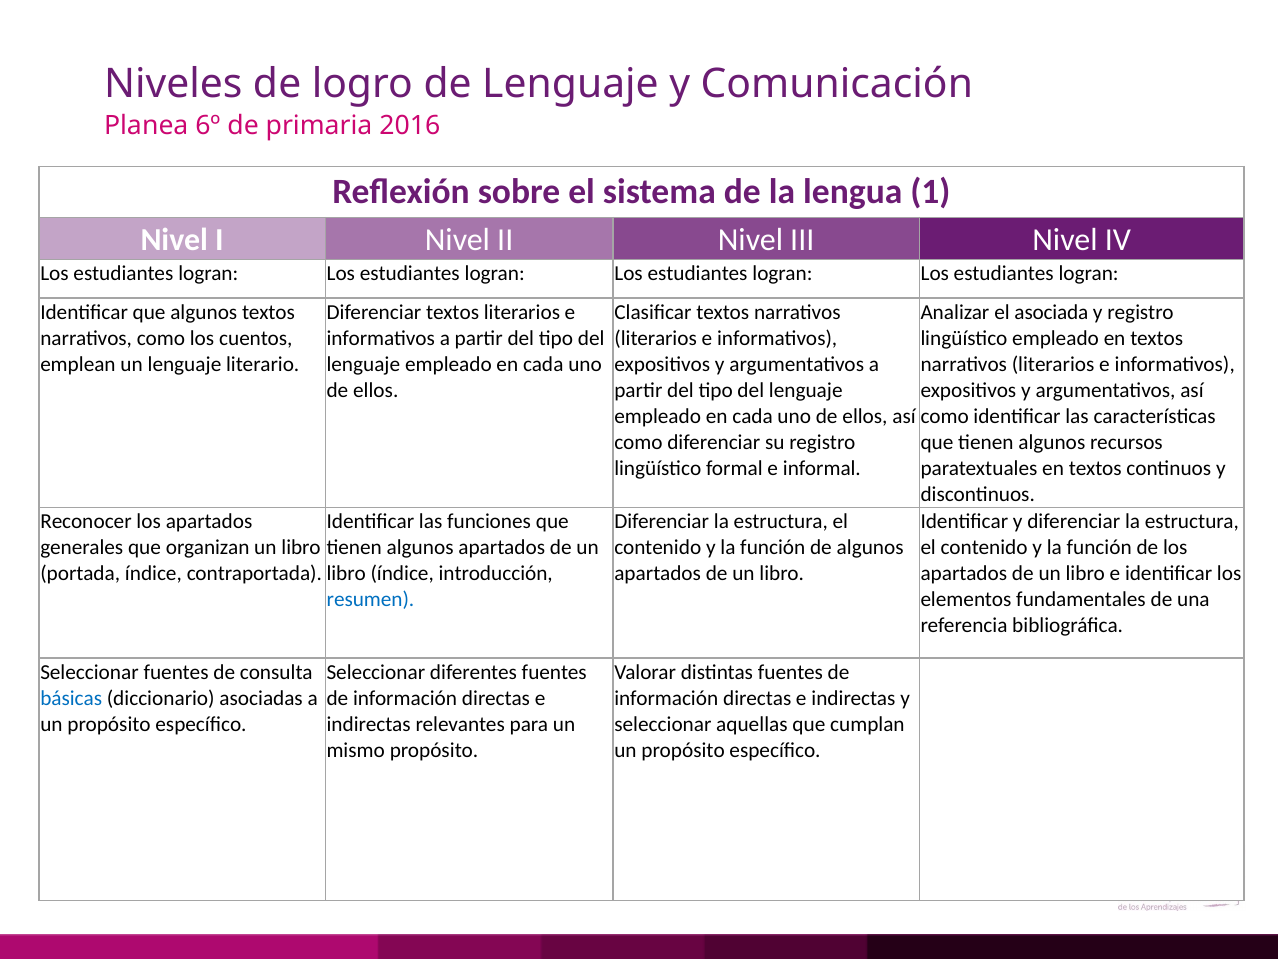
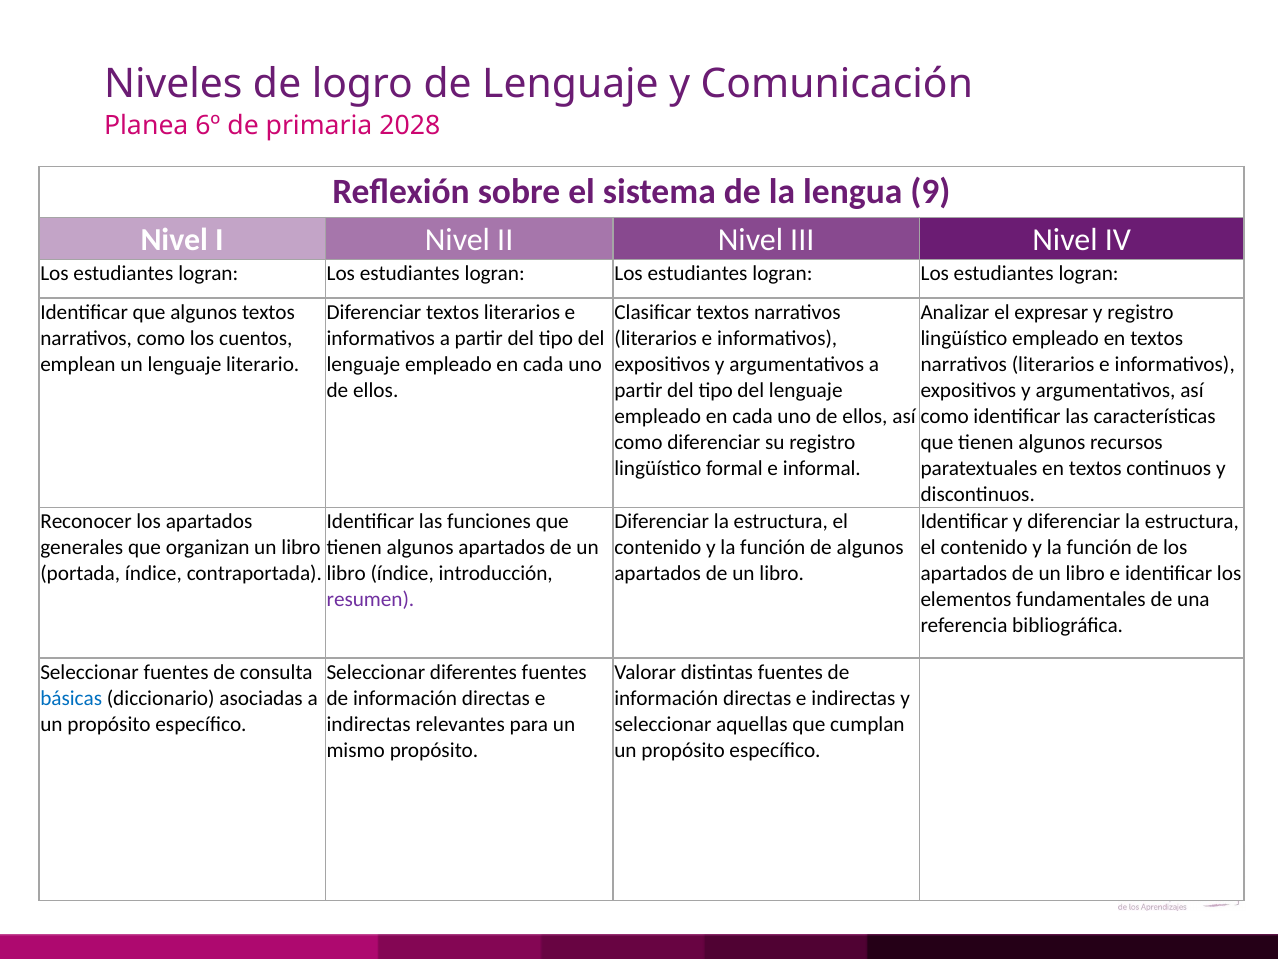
2016: 2016 -> 2028 (410, 126)
1: 1 -> 9 (930, 192)
asociada: asociada -> expresar (1051, 312)
resumen colour: blue -> purple (370, 599)
